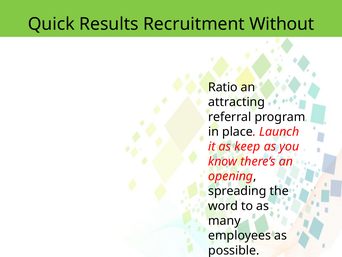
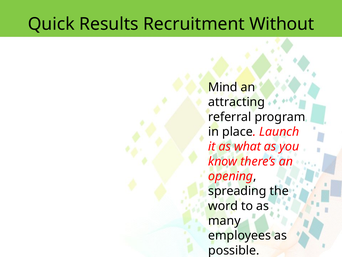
Ratio: Ratio -> Mind (223, 87)
keep: keep -> what (247, 146)
